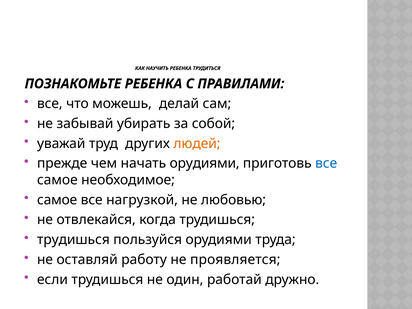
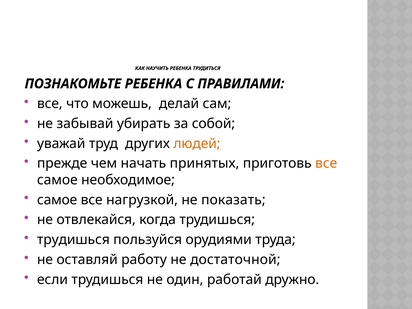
начать орудиями: орудиями -> принятых (205, 163)
все colour: blue -> orange (326, 163)
любовью: любовью -> показать (233, 200)
проявляется: проявляется -> достаточной (235, 260)
